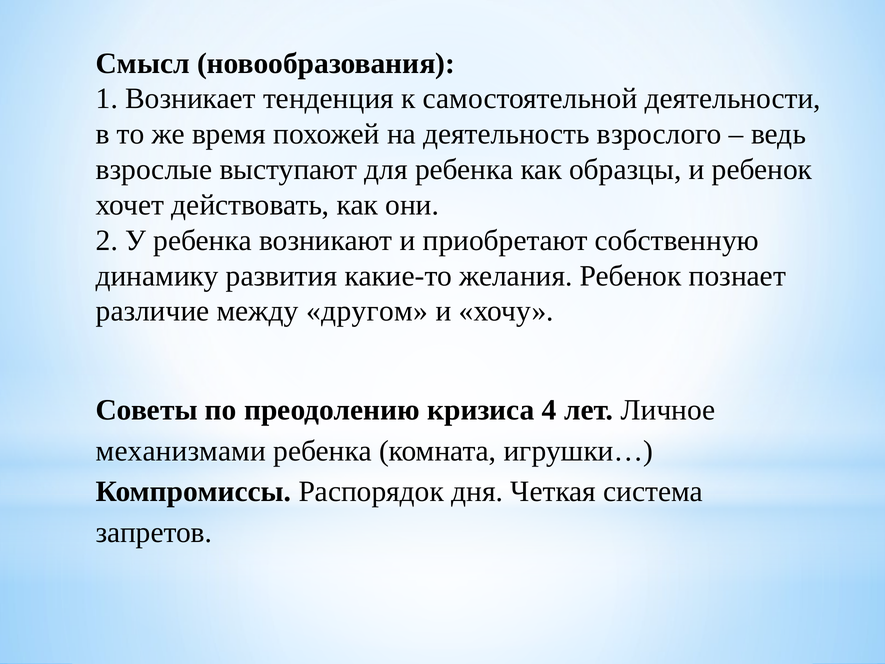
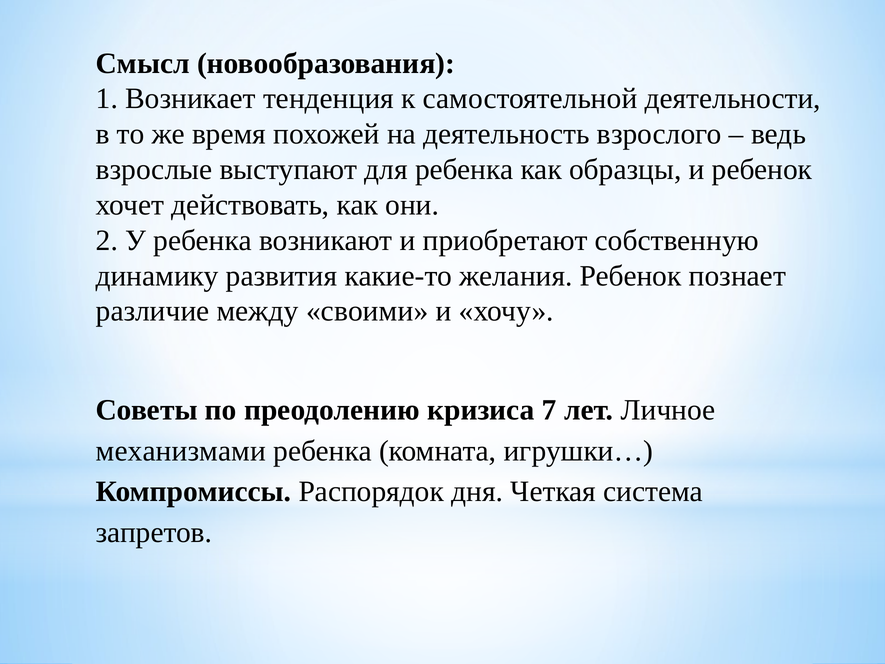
другом: другом -> своими (367, 311)
4: 4 -> 7 (549, 410)
